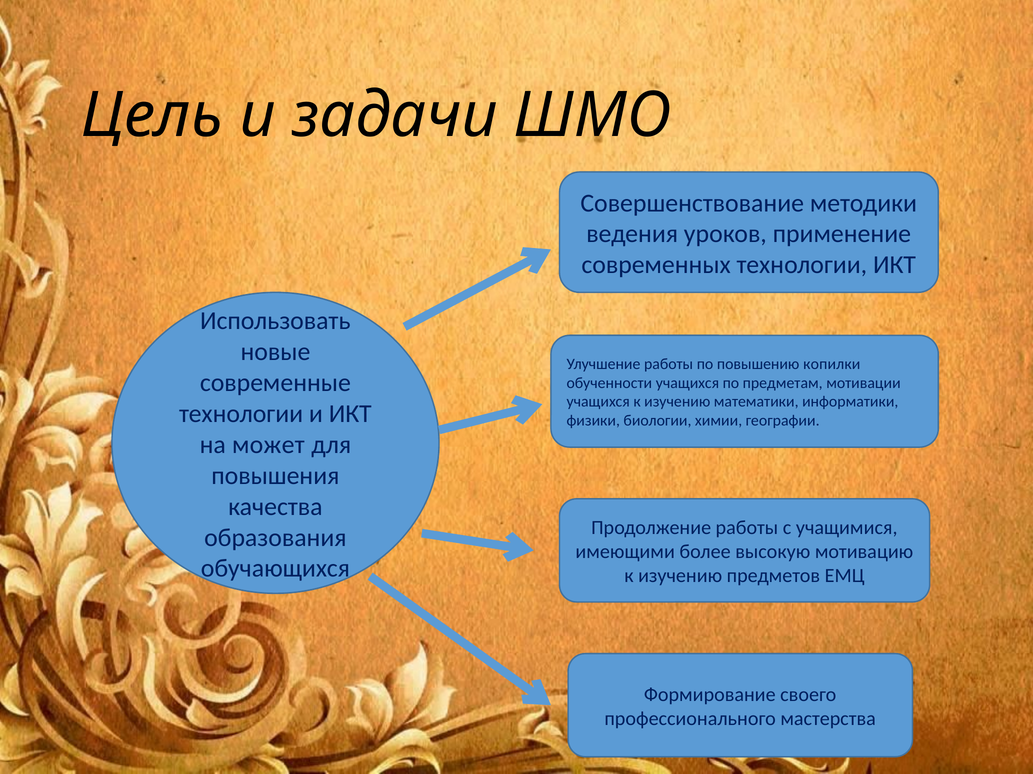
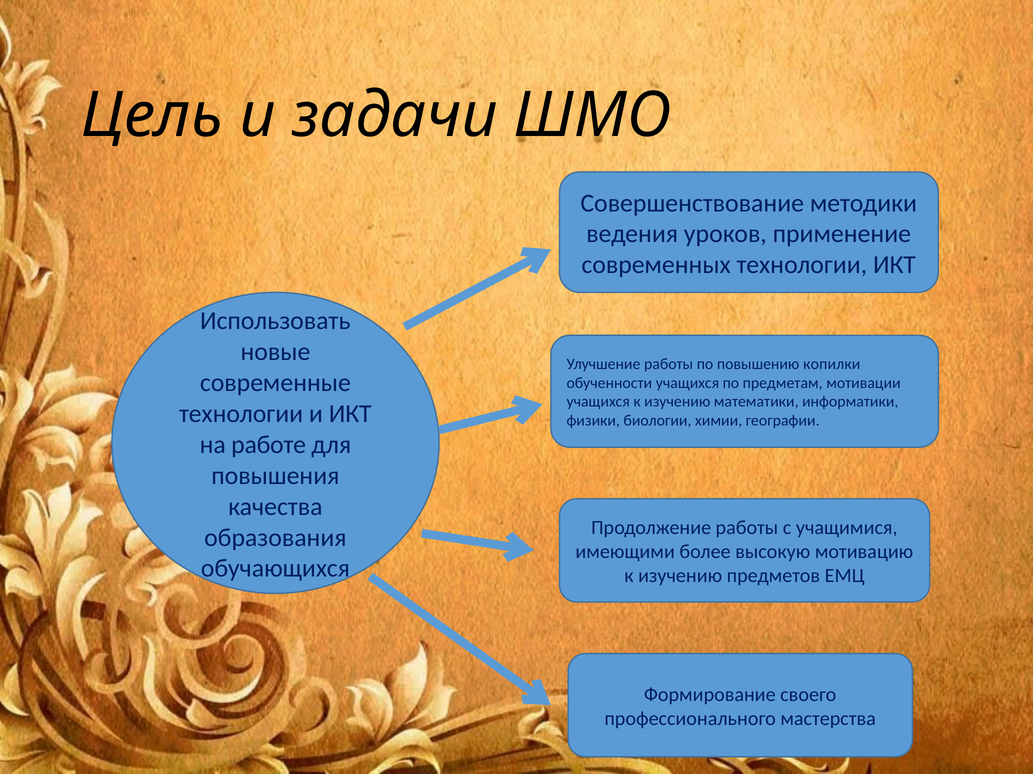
может: может -> работе (269, 445)
